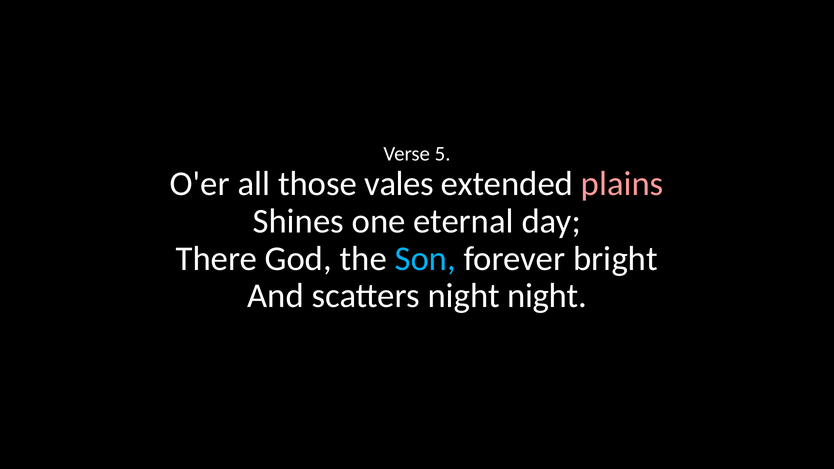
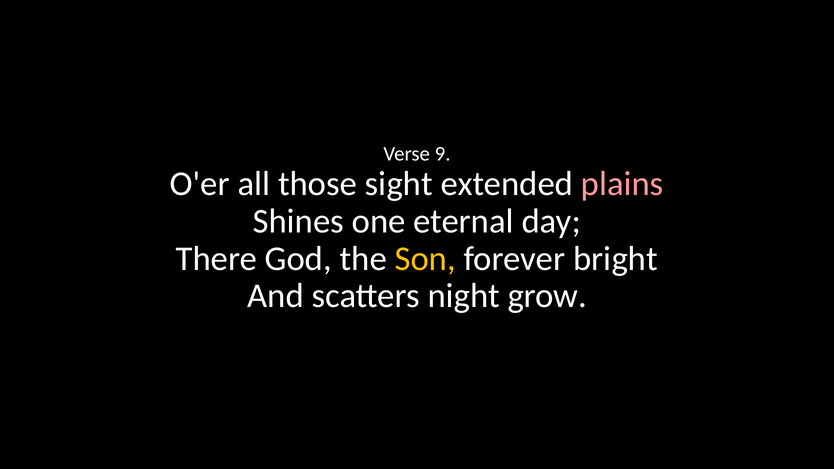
5: 5 -> 9 (443, 154)
vales: vales -> sight (399, 184)
Son colour: light blue -> yellow (425, 259)
night night: night -> grow (547, 296)
